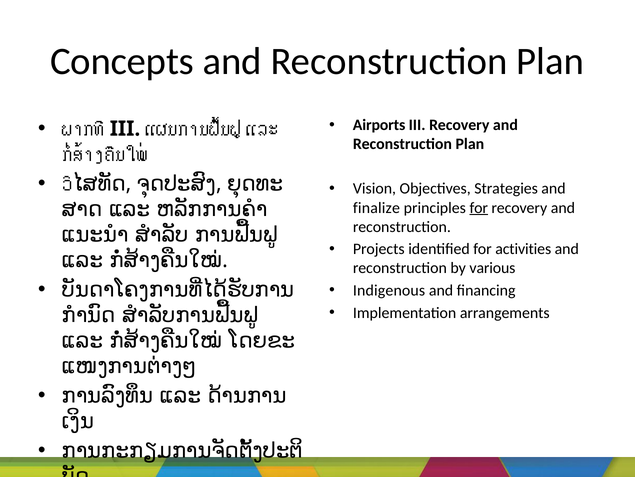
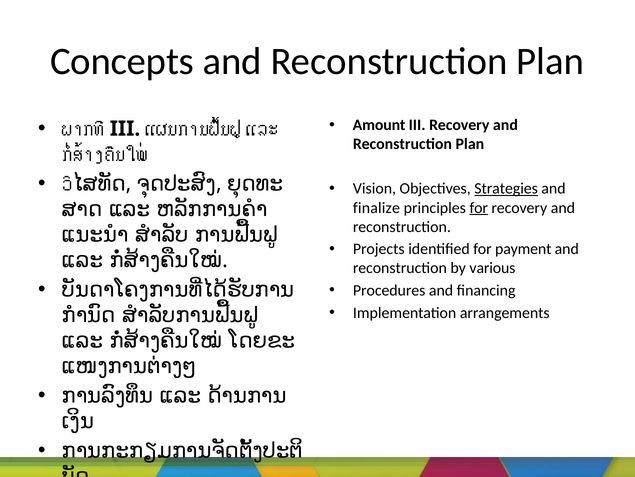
Airports: Airports -> Amount (379, 125)
Strategies underline: none -> present (506, 188)
activities: activities -> payment (523, 249)
Indigenous: Indigenous -> Procedures (389, 290)
